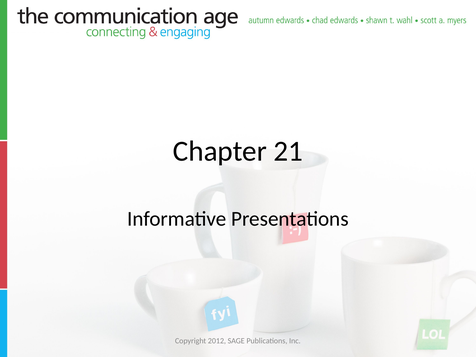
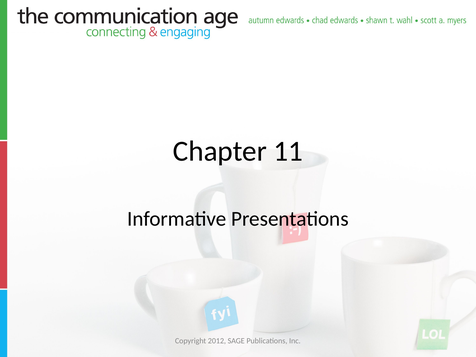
21: 21 -> 11 (288, 151)
